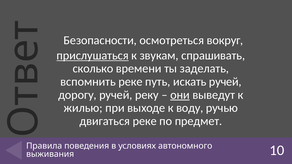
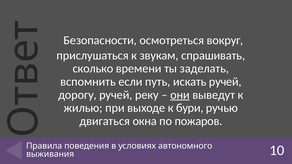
прислушаться underline: present -> none (93, 56)
вспомнить реке: реке -> если (130, 82)
воду: воду -> бури (190, 108)
двигаться реке: реке -> окна (145, 121)
предмет: предмет -> пожаров (199, 121)
